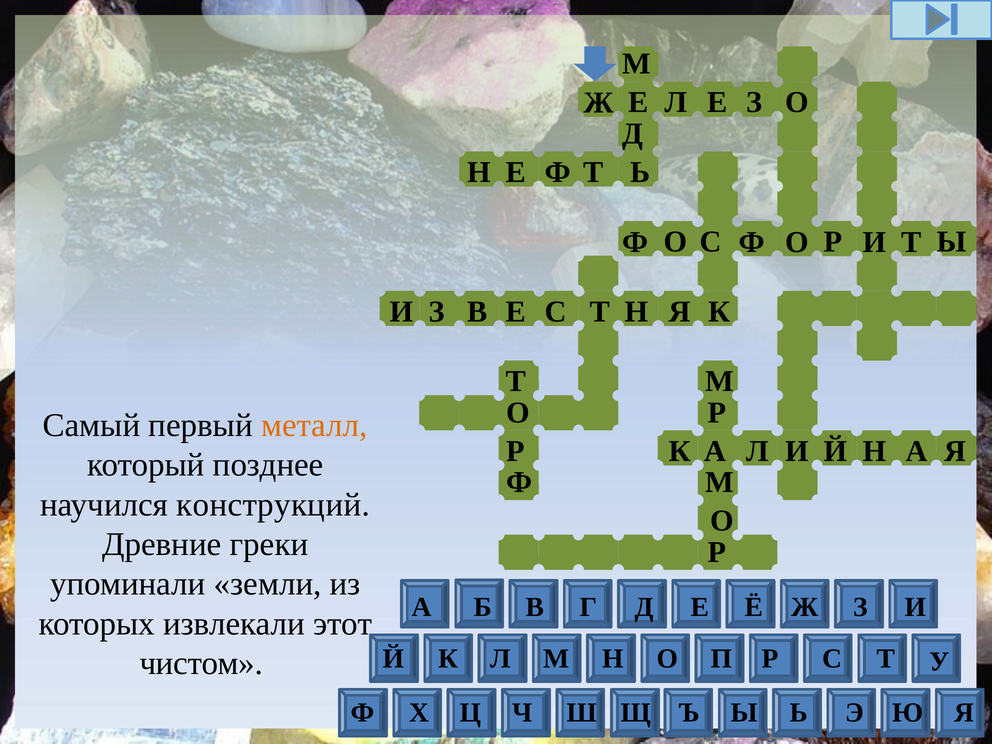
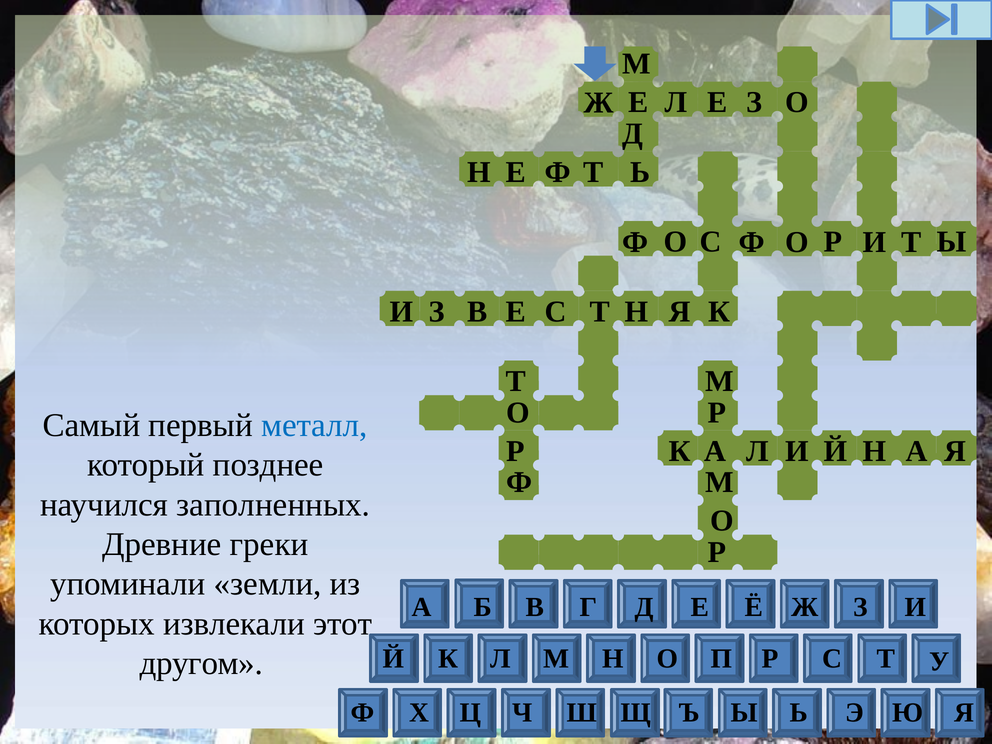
металл colour: orange -> blue (314, 425)
конструкций: конструкций -> заполненных (273, 505)
чистом: чистом -> другом (201, 663)
